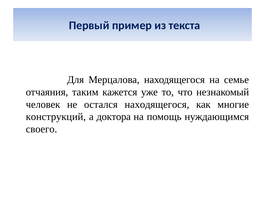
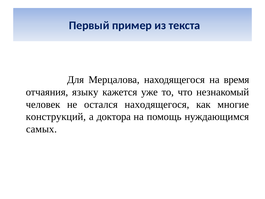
семье: семье -> время (237, 80)
таким: таким -> языку (85, 92)
своего: своего -> самых (41, 129)
